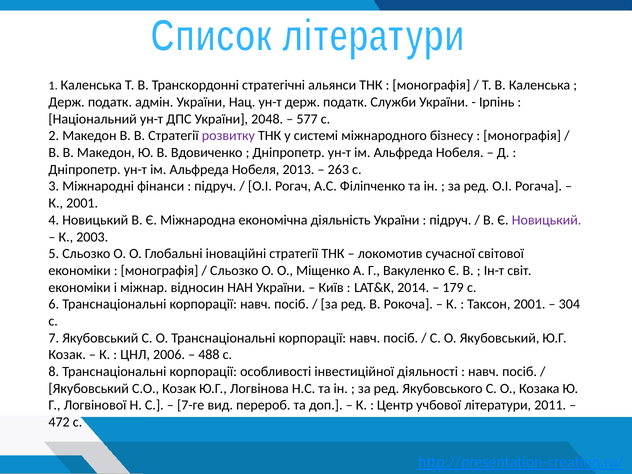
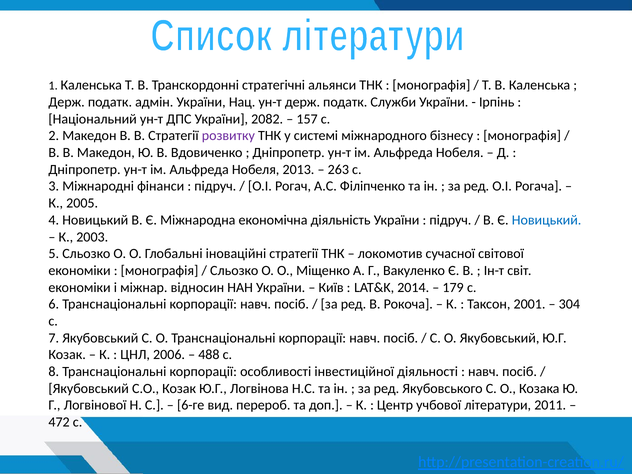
2048: 2048 -> 2082 (267, 119)
577: 577 -> 157 (307, 119)
К 2001: 2001 -> 2005 (82, 203)
Новицький colour: purple -> blue (547, 220)
7-ге: 7-ге -> 6-ге (191, 405)
